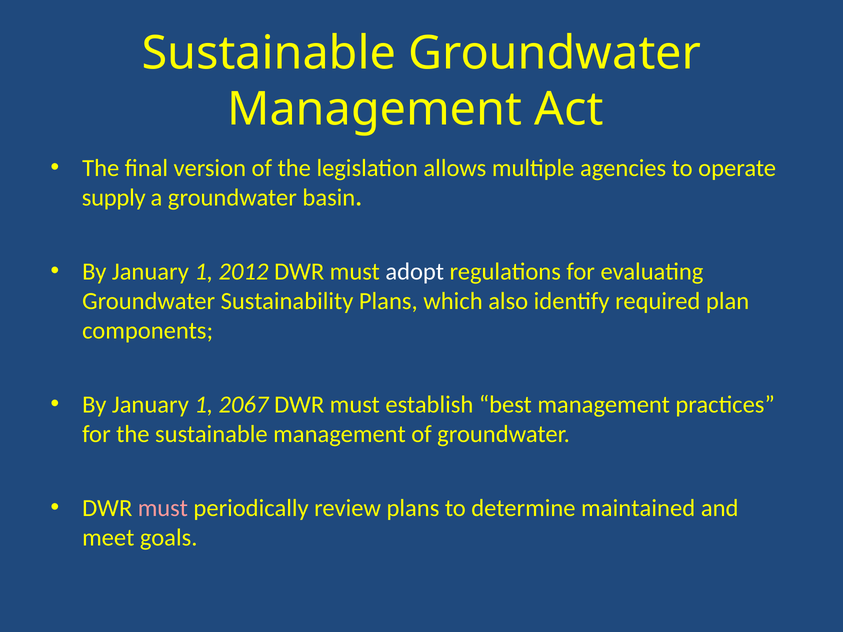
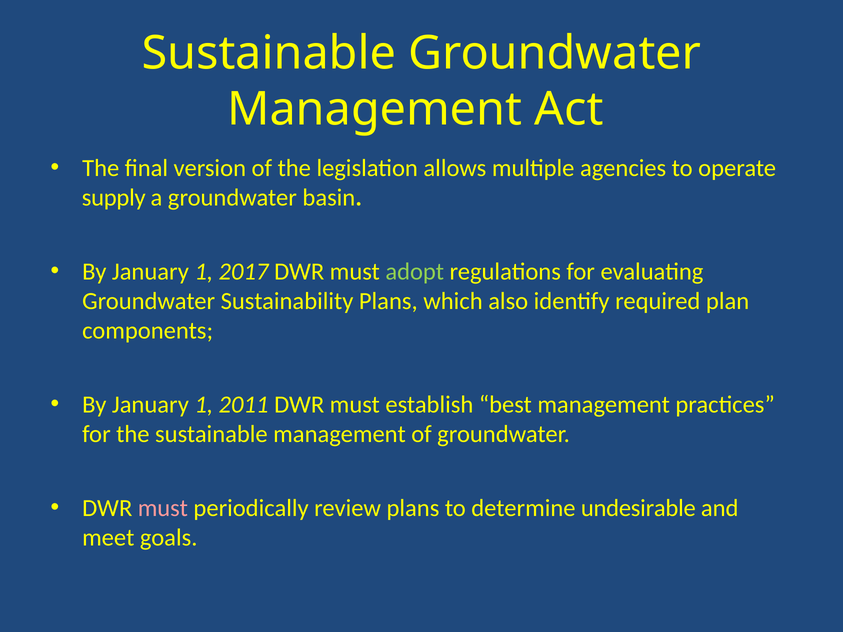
2012: 2012 -> 2017 (244, 272)
adopt colour: white -> light green (415, 272)
2067: 2067 -> 2011 (244, 405)
maintained: maintained -> undesirable (638, 508)
